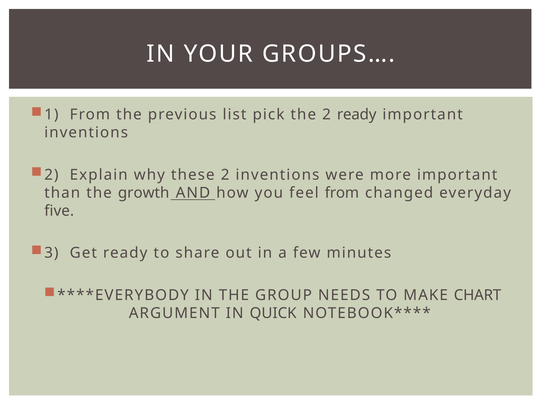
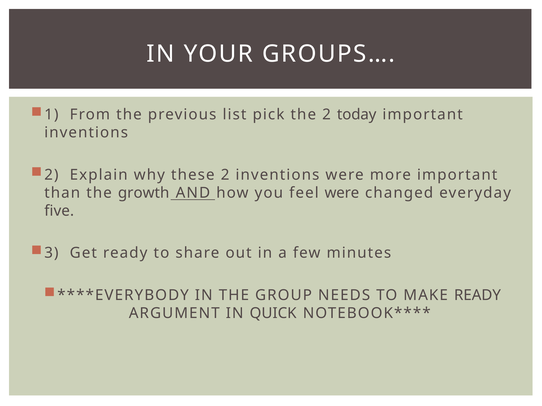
2 ready: ready -> today (357, 115)
feel from: from -> were (342, 193)
MAKE CHART: CHART -> READY (477, 295)
